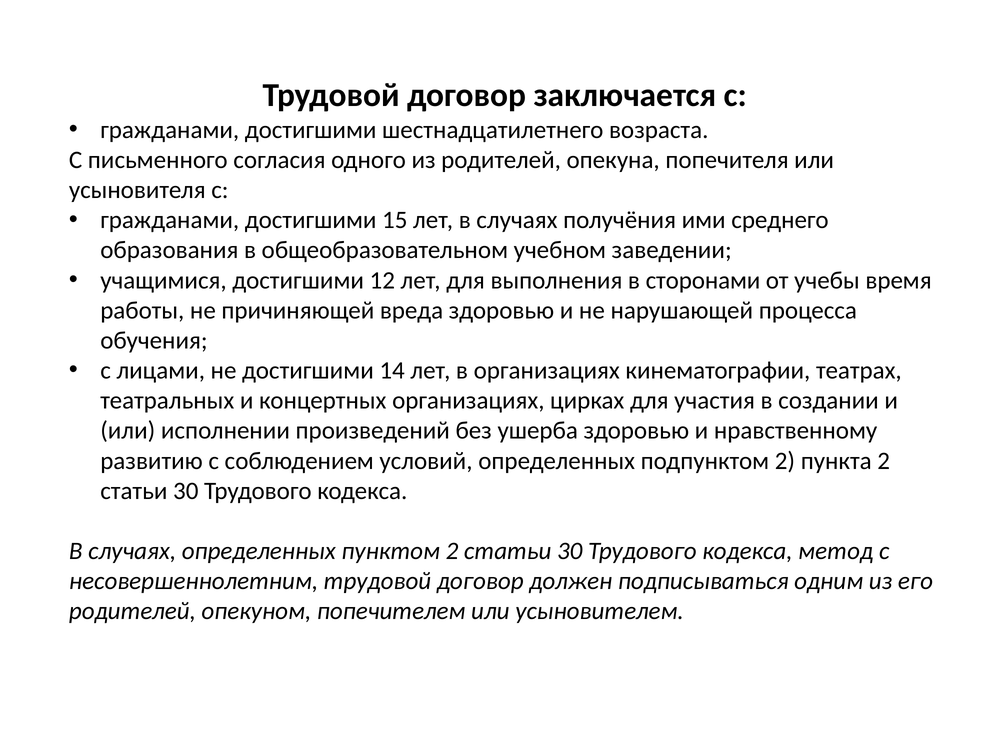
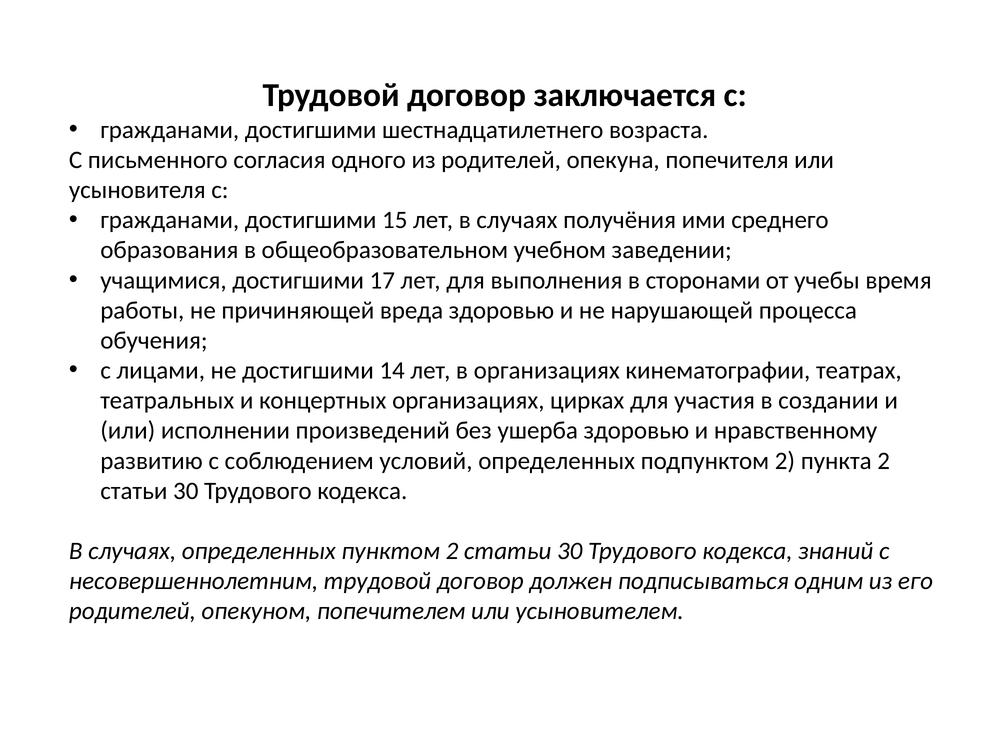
12: 12 -> 17 (382, 280)
метод: метод -> знаний (836, 551)
